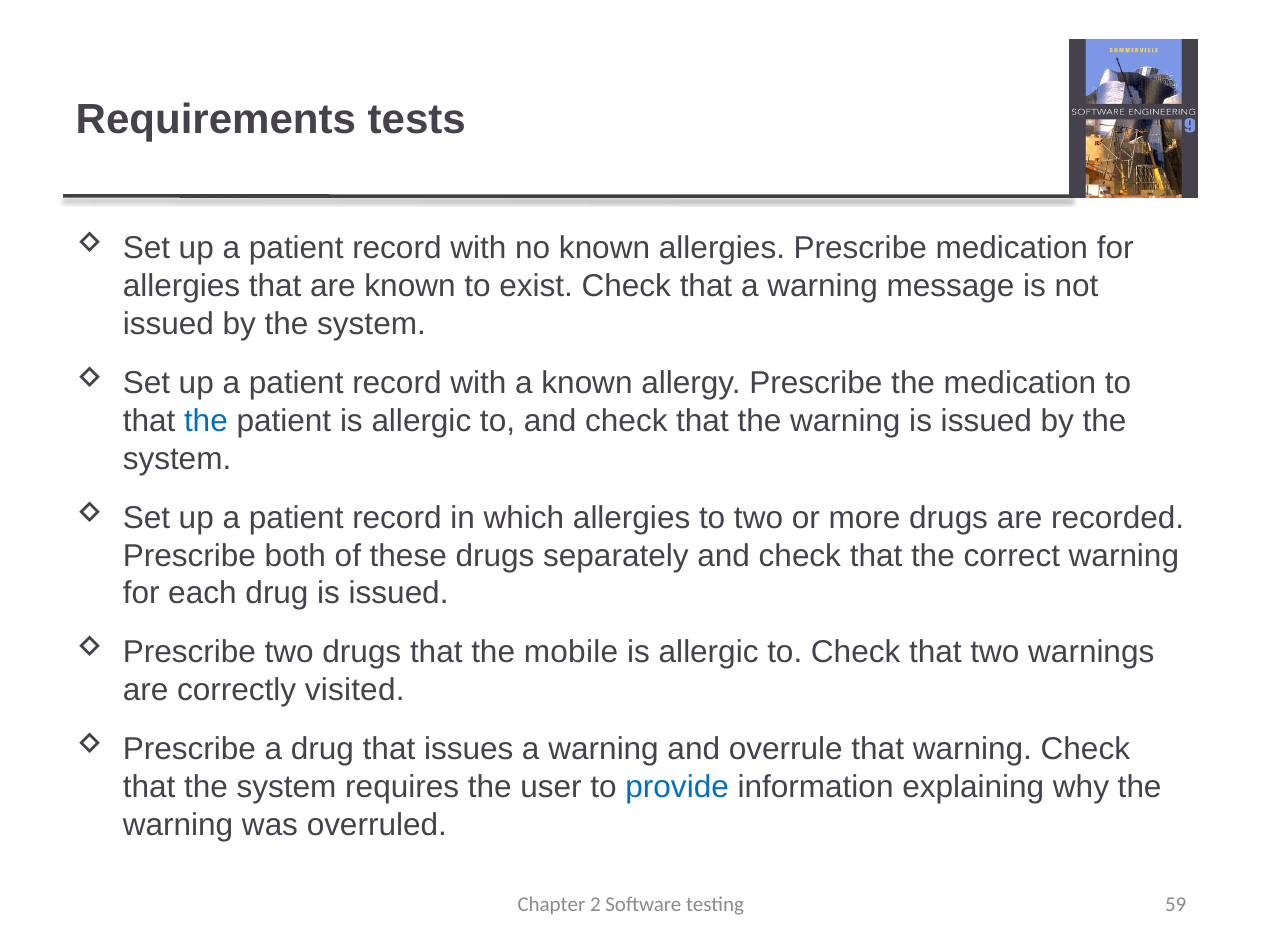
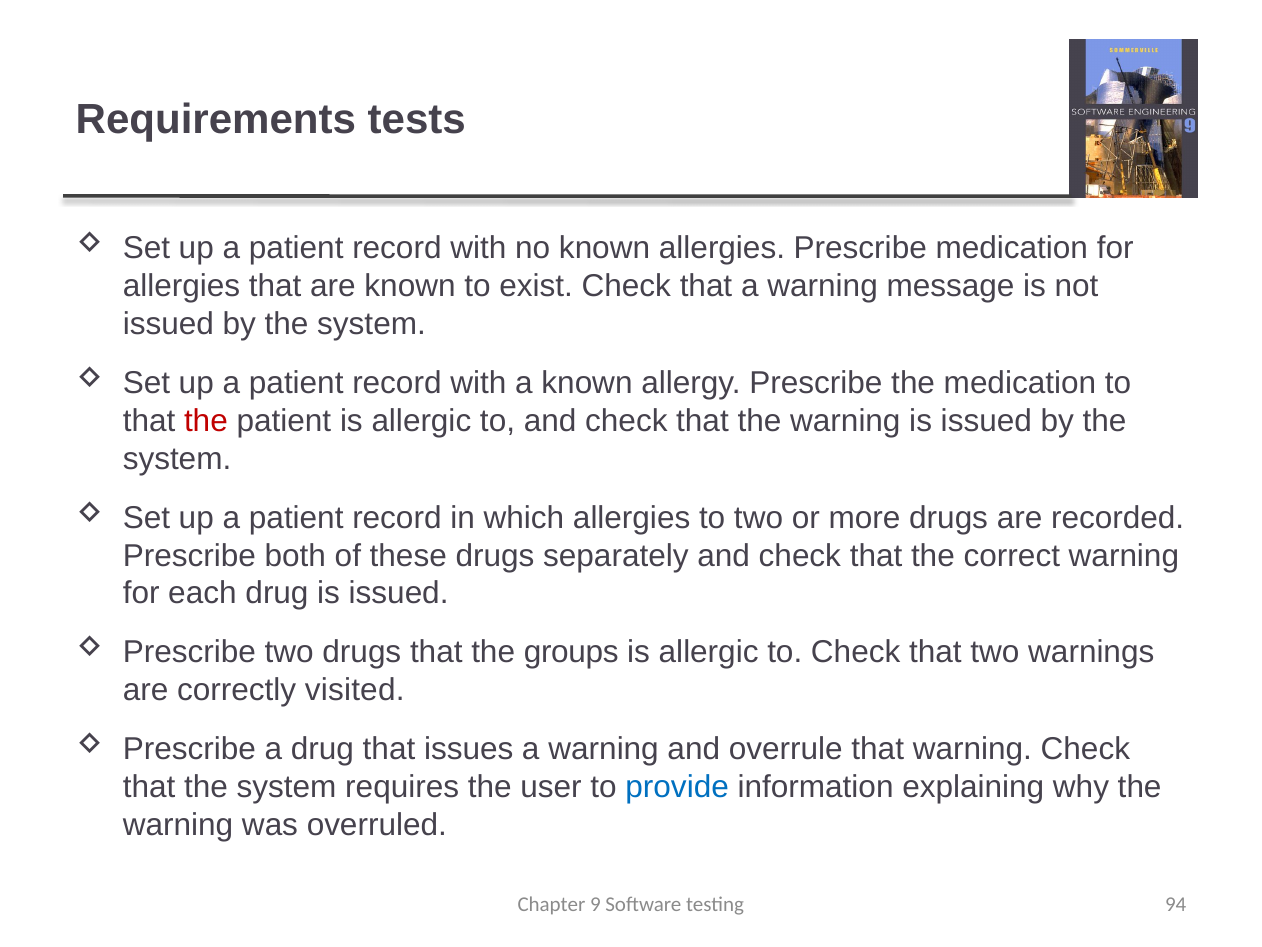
the colour: blue -> red (206, 421)
mobile: mobile -> groups (571, 652)
2: 2 -> 9 (595, 904)
59: 59 -> 94 (1176, 904)
